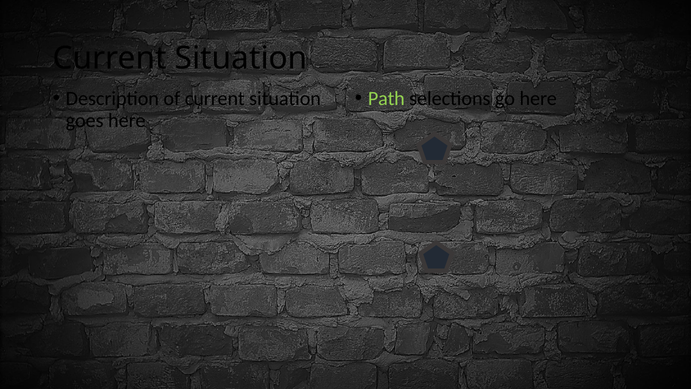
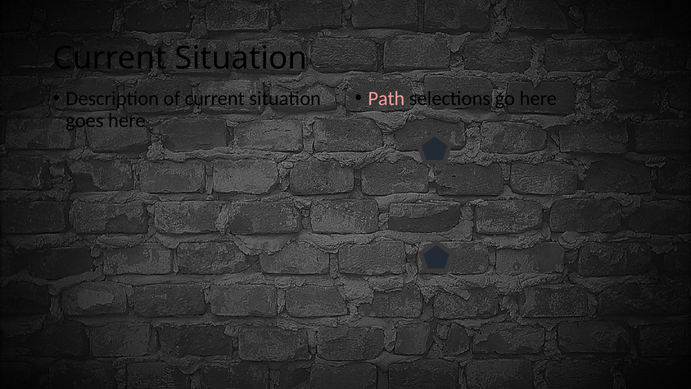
Path colour: light green -> pink (386, 99)
